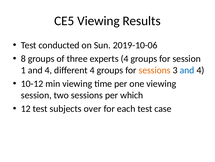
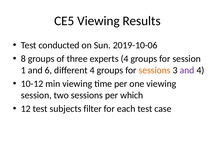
1 and 4: 4 -> 6 (48, 70)
and colour: blue -> purple (187, 70)
over: over -> filter (93, 108)
